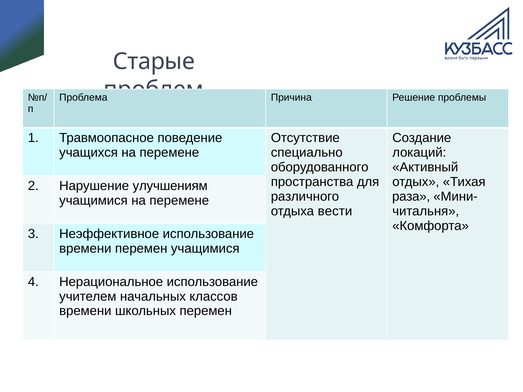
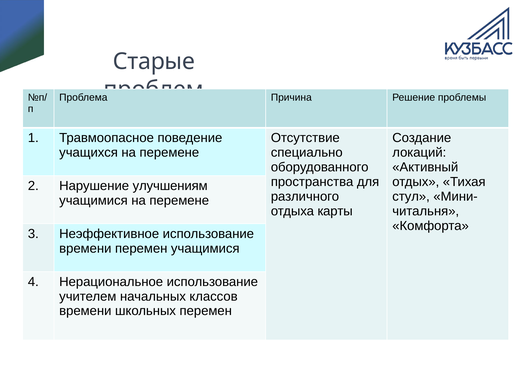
раза: раза -> стул (411, 197)
вести: вести -> карты (335, 211)
